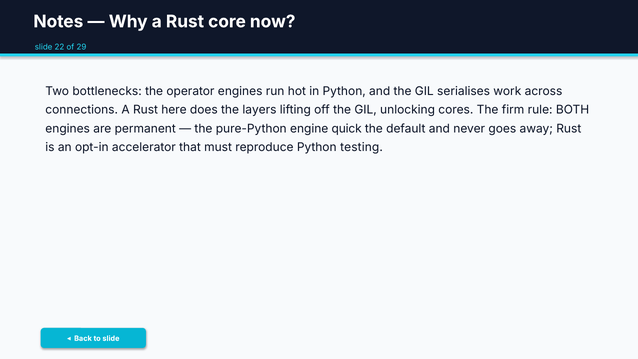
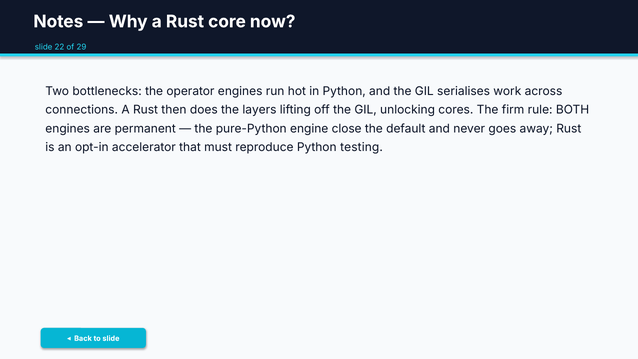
here: here -> then (174, 110)
quick: quick -> close (347, 129)
